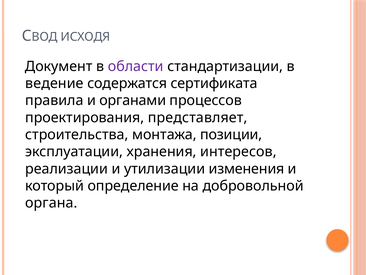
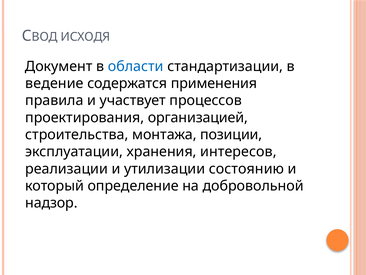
области colour: purple -> blue (136, 66)
сертификата: сертификата -> применения (214, 83)
органами: органами -> участвует (133, 100)
представляет: представляет -> организацией (198, 117)
изменения: изменения -> состоянию (246, 168)
органа: органа -> надзор (51, 203)
